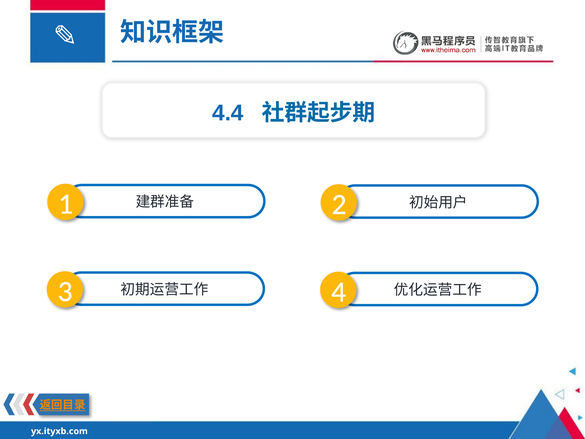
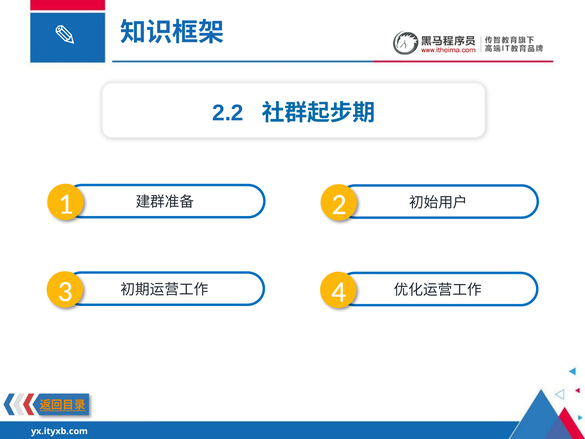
4.4: 4.4 -> 2.2 (228, 113)
